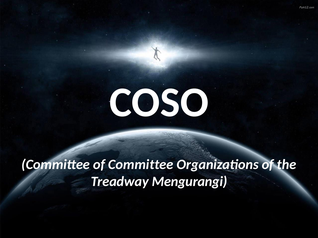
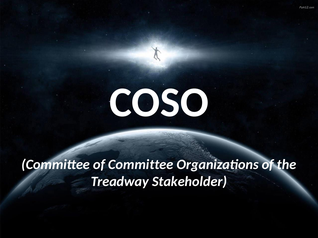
Mengurangi: Mengurangi -> Stakeholder (189, 182)
